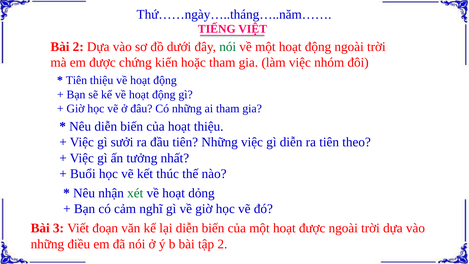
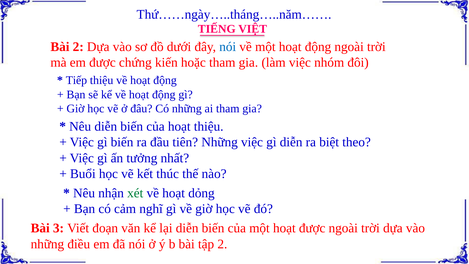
nói colour: green -> blue (228, 47)
Tiên: Tiên -> Tiếp (76, 80)
gì sưởi: sưởi -> biến (122, 142)
ra tiên: tiên -> biệt (329, 142)
